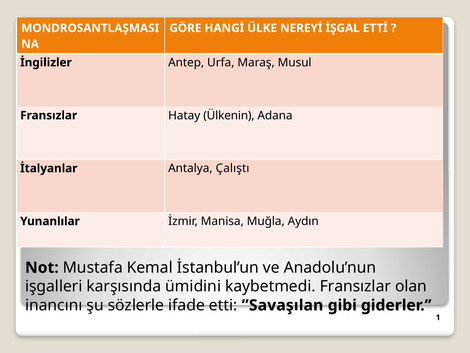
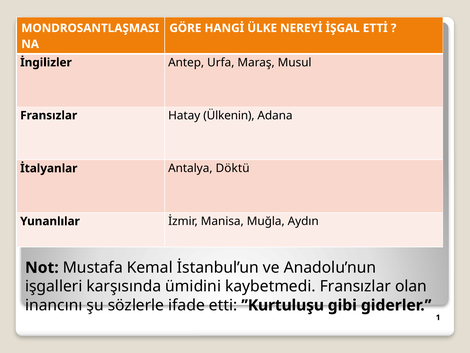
Çalıştı: Çalıştı -> Döktü (233, 168)
’’Savaşılan: ’’Savaşılan -> ’’Kurtuluşu (283, 305)
